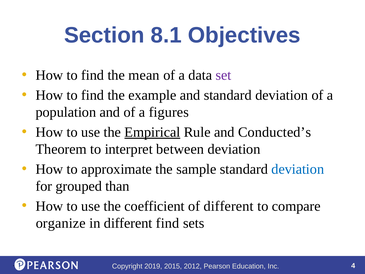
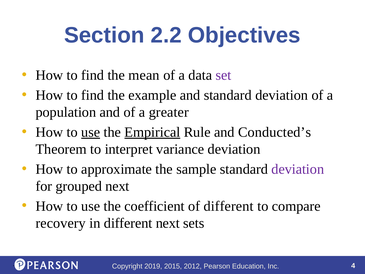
8.1: 8.1 -> 2.2 (166, 35)
figures: figures -> greater (169, 112)
use underline: none -> present (91, 132)
between: between -> variance (180, 149)
deviation colour: blue -> purple (298, 169)
grouped than: than -> next (117, 186)
organize: organize -> recovery (61, 223)
different find: find -> next (168, 223)
